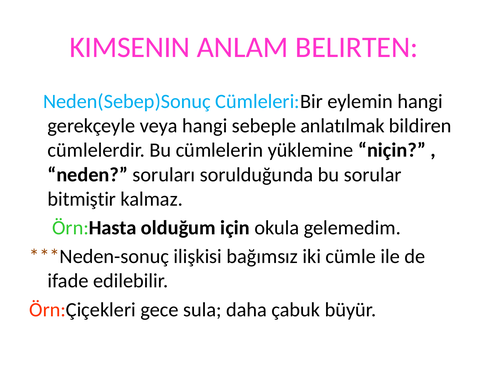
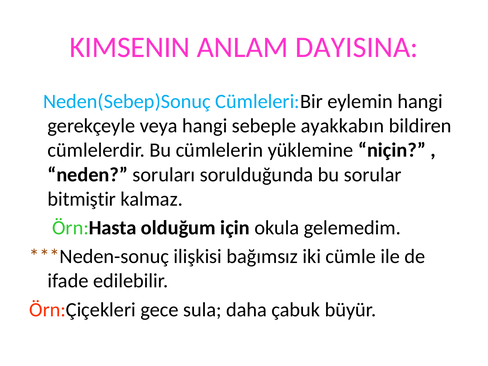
BELIRTEN: BELIRTEN -> DAYISINA (357, 47)
anlatılmak: anlatılmak -> ayakkabın (342, 126)
